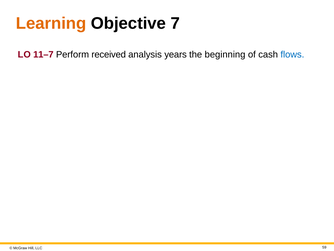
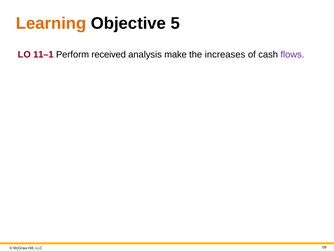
7: 7 -> 5 (175, 23)
11–7: 11–7 -> 11–1 (43, 55)
years: years -> make (176, 55)
beginning: beginning -> increases (225, 55)
flows colour: blue -> purple (292, 55)
